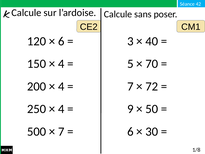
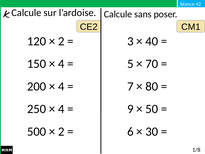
6: 6 -> 2 (61, 41)
72: 72 -> 80 (152, 86)
7: 7 -> 2 (61, 131)
